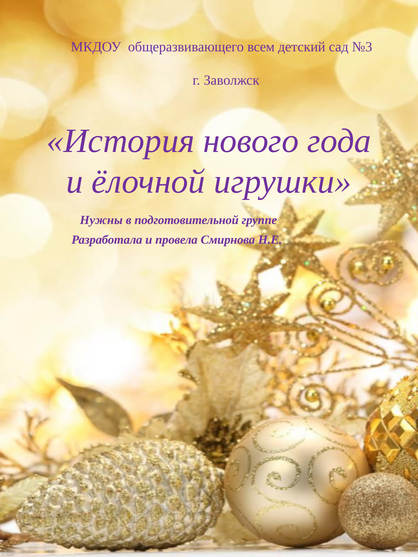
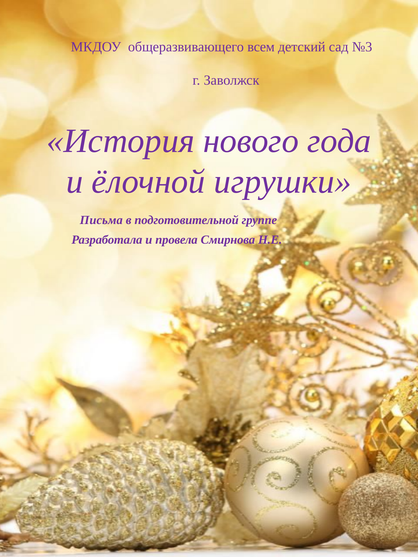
Нужны: Нужны -> Письма (101, 220)
